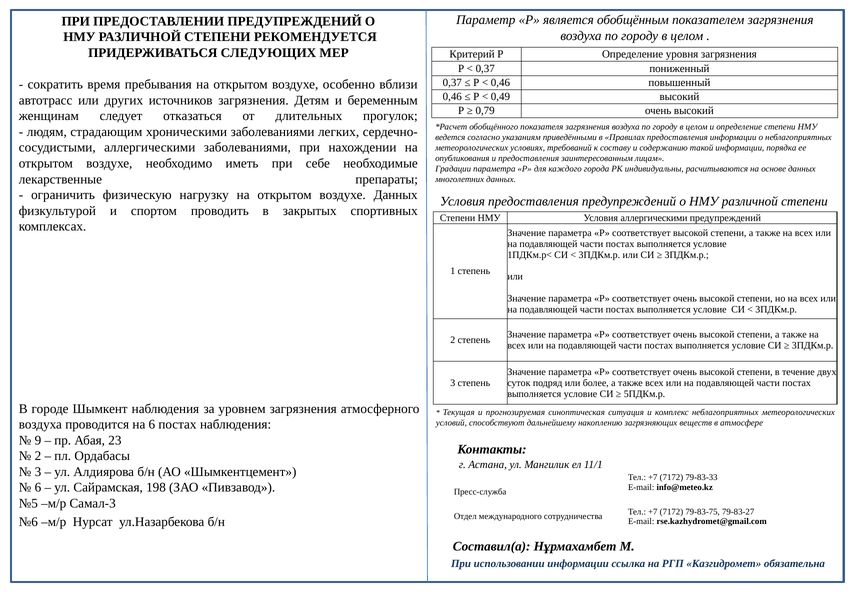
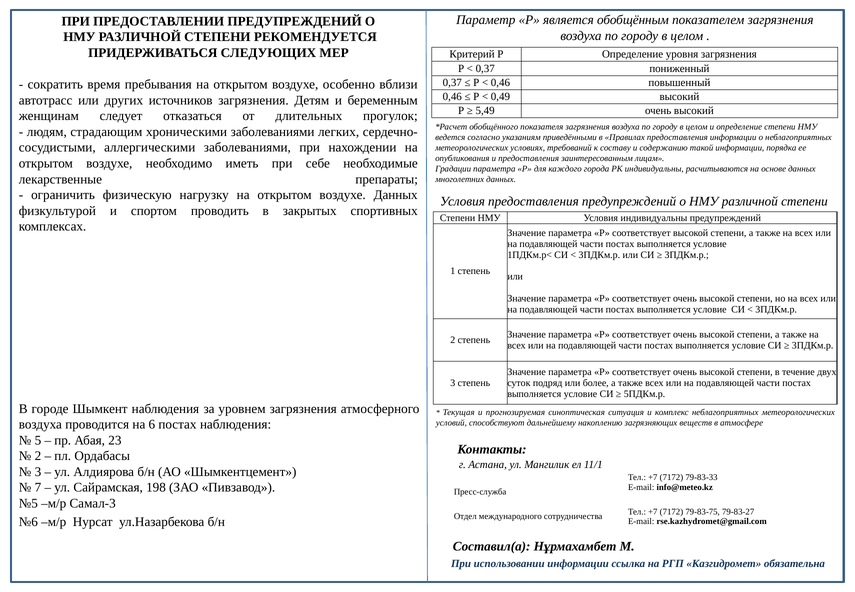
0,79: 0,79 -> 5,49 (485, 111)
Условия аллергическими: аллергическими -> индивидуальны (654, 218)
9: 9 -> 5 (38, 440)
6: 6 -> 7 (38, 488)
